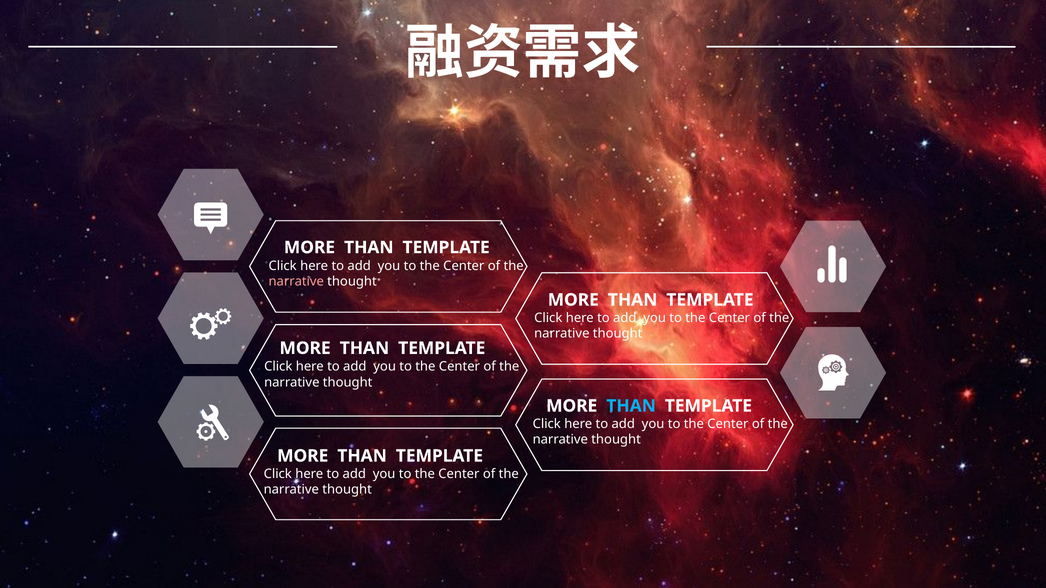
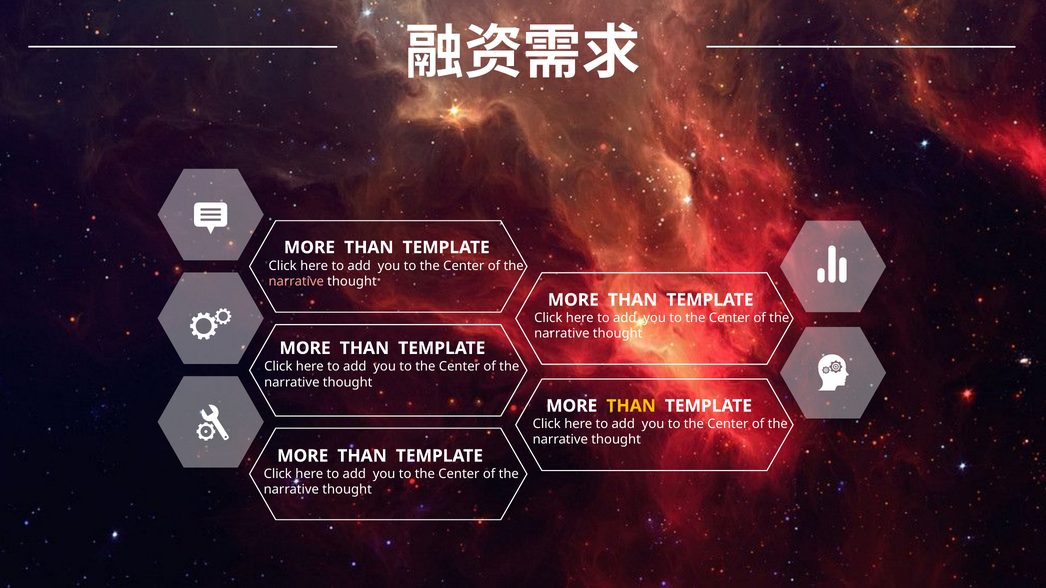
THAN colour: light blue -> yellow (631, 406)
